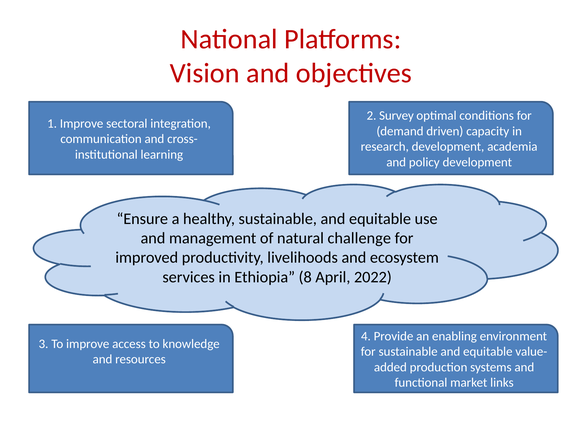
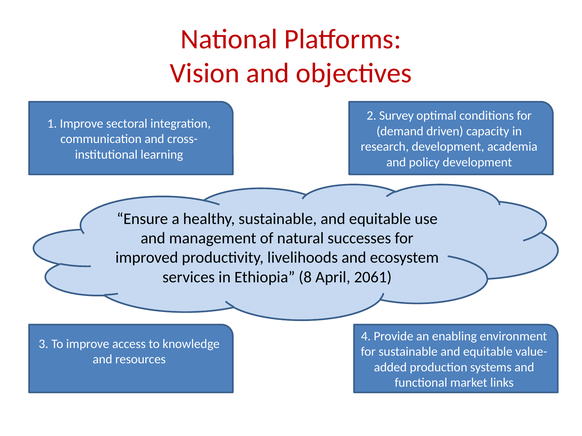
challenge: challenge -> successes (359, 239)
2022: 2022 -> 2061 (373, 277)
